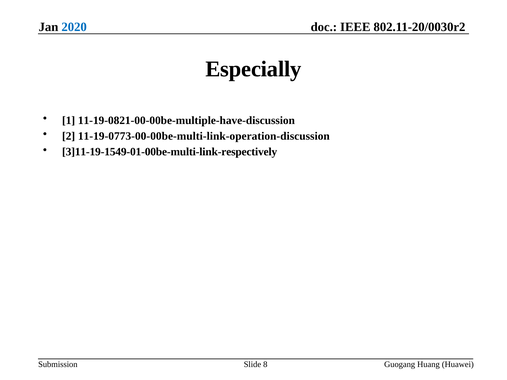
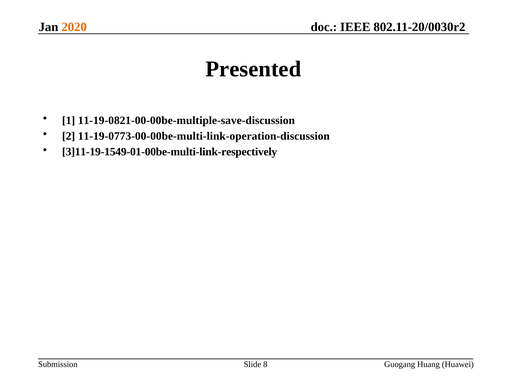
2020 colour: blue -> orange (74, 27)
Especially: Especially -> Presented (253, 69)
11-19-0821-00-00be-multiple-have-discussion: 11-19-0821-00-00be-multiple-have-discussion -> 11-19-0821-00-00be-multiple-save-discussion (186, 120)
